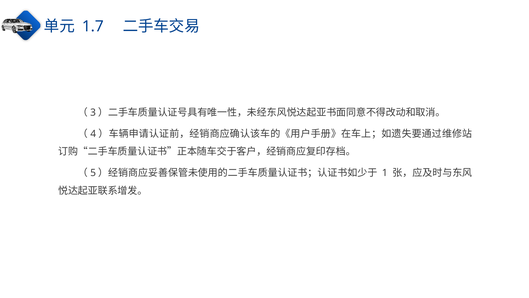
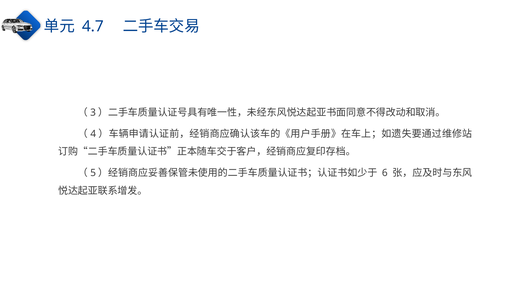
1.7: 1.7 -> 4.7 (93, 26)
1: 1 -> 6 (385, 173)
